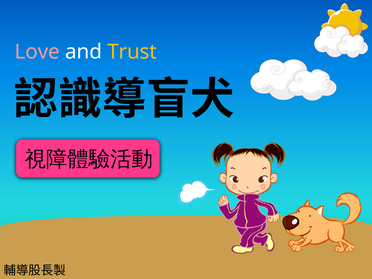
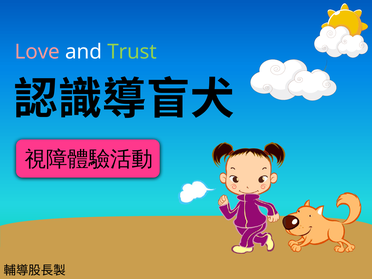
Trust colour: yellow -> light green (132, 52)
